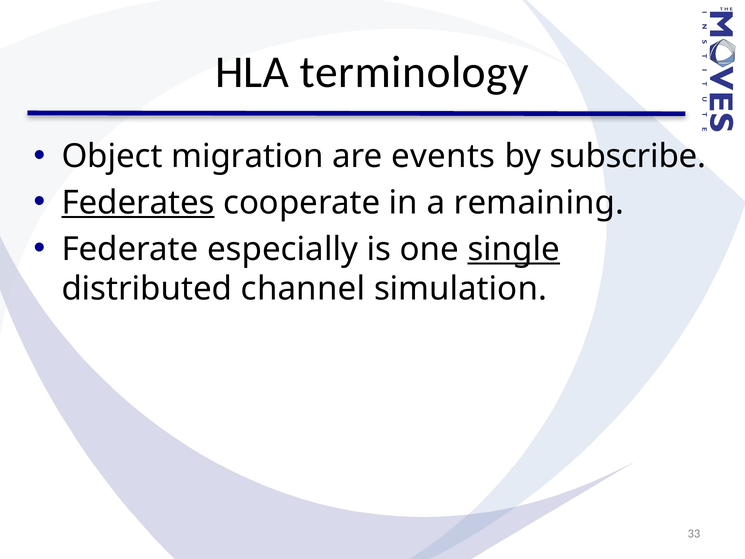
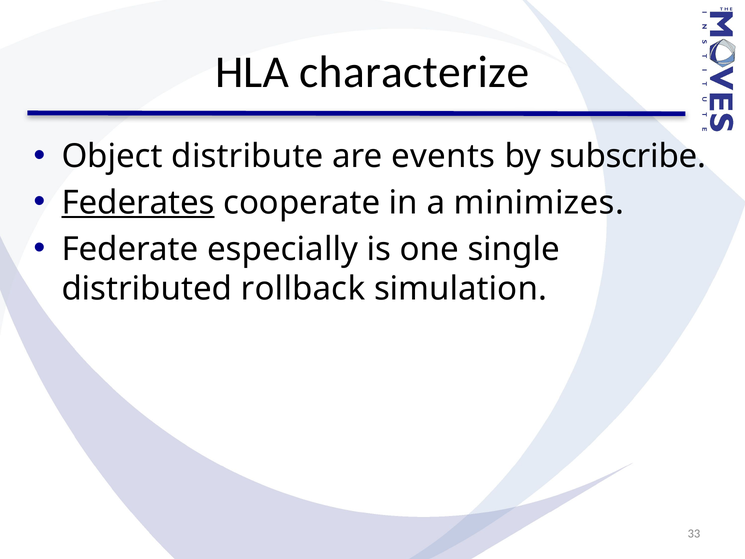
terminology: terminology -> characterize (414, 72)
migration: migration -> distribute (247, 156)
remaining: remaining -> minimizes (539, 203)
single underline: present -> none (514, 249)
channel: channel -> rollback (303, 289)
